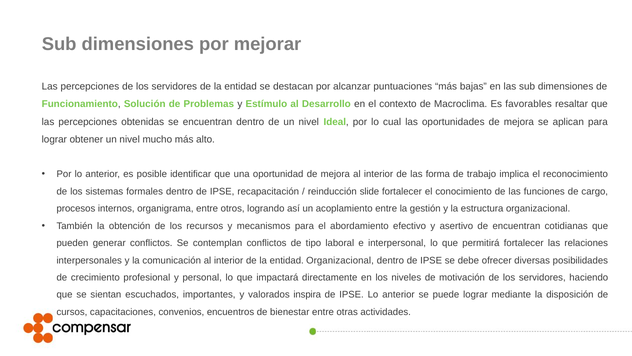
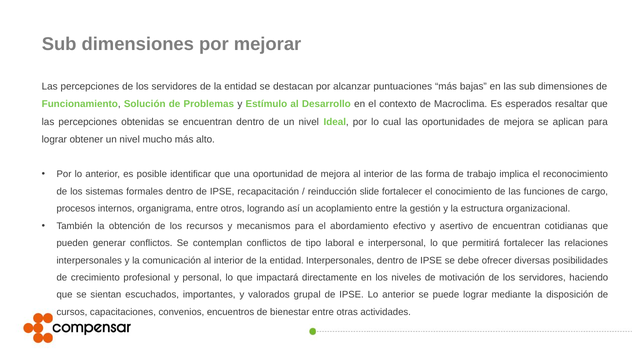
favorables: favorables -> esperados (529, 104)
entidad Organizacional: Organizacional -> Interpersonales (340, 260)
inspira: inspira -> grupal (307, 294)
